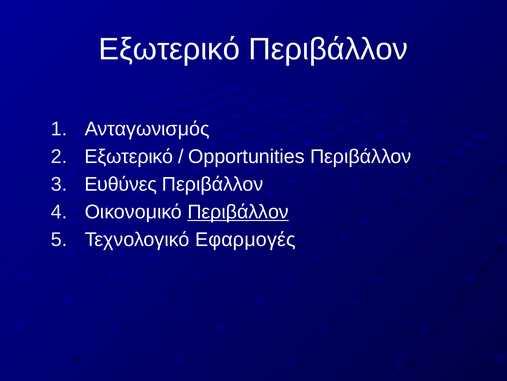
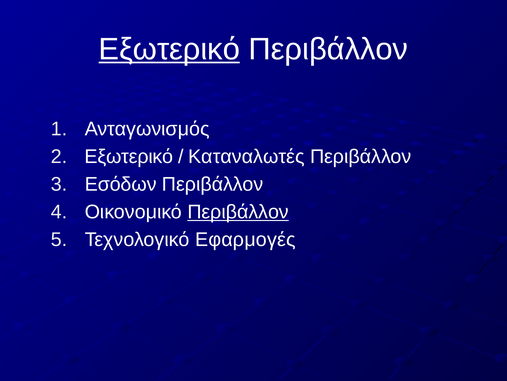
Εξωτερικό underline: none -> present (169, 49)
Opportunities: Opportunities -> Καταναλωτές (246, 156)
Ευθύνες: Ευθύνες -> Εσόδων (121, 184)
